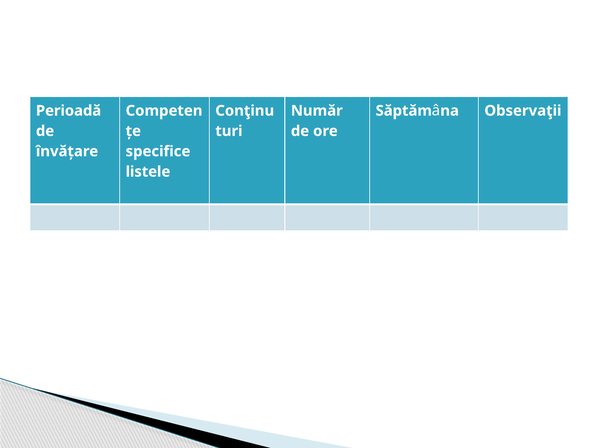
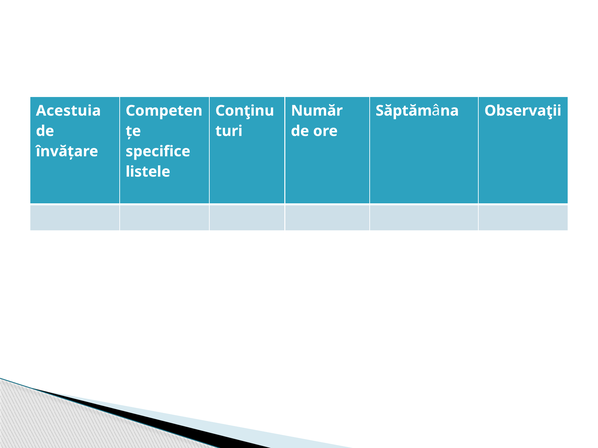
Perioadă: Perioadă -> Acestuia (68, 111)
